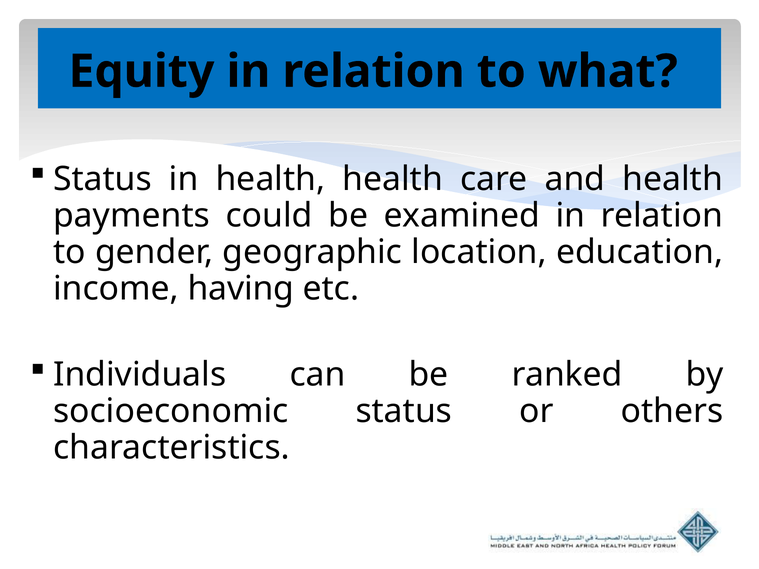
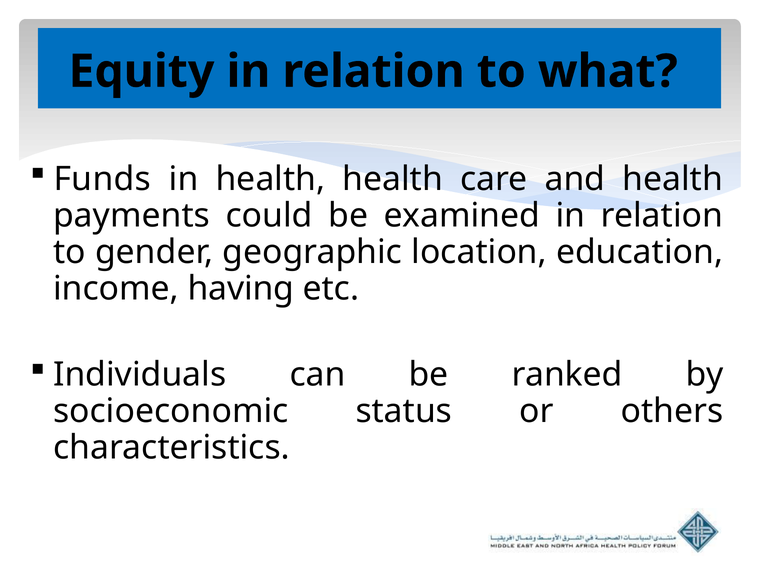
Status: Status -> Funds (102, 179)
